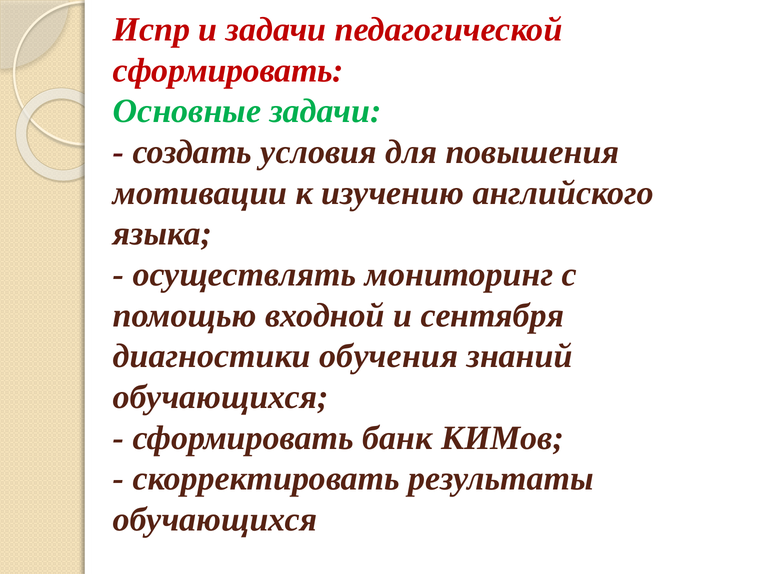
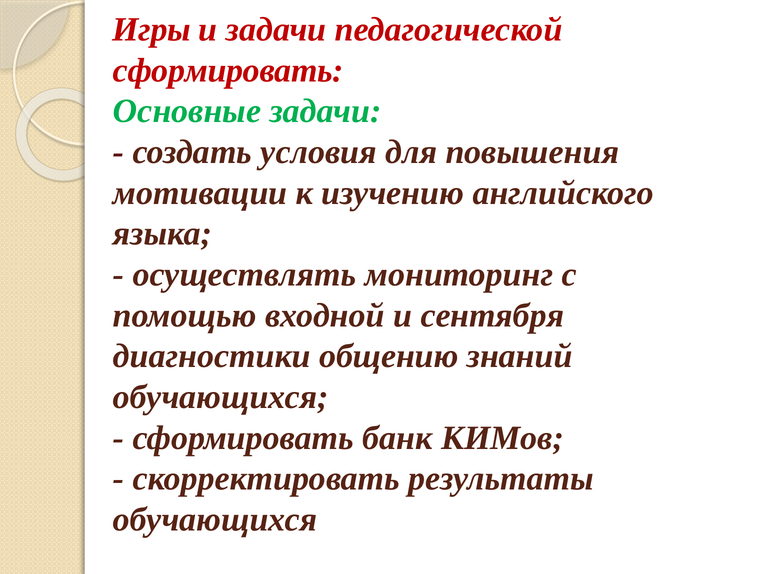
Испр: Испр -> Игры (152, 30)
обучения: обучения -> общению (389, 356)
